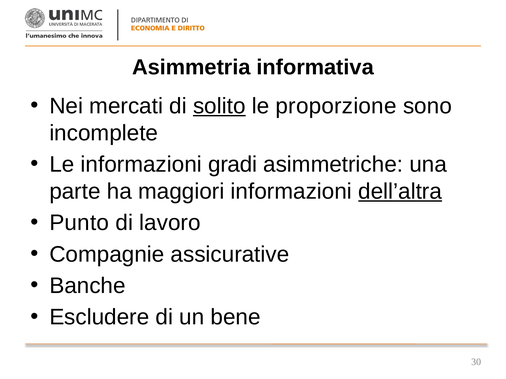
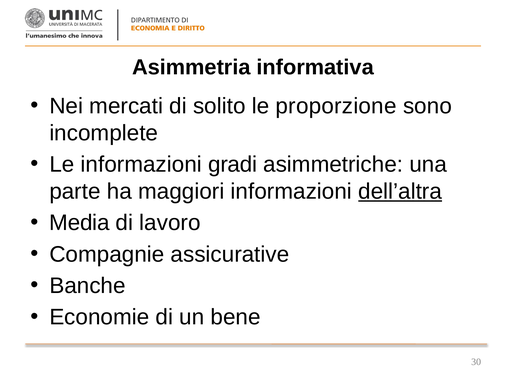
solito underline: present -> none (219, 106)
Punto: Punto -> Media (79, 223)
Escludere: Escludere -> Economie (99, 318)
